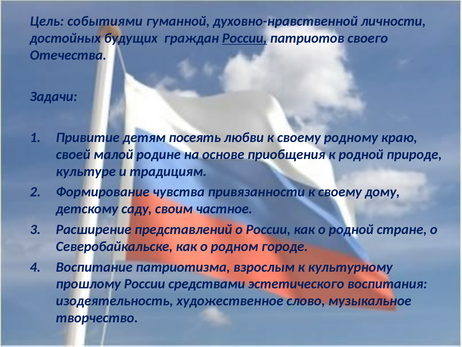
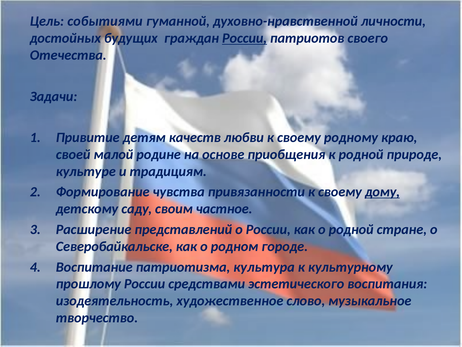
посеять: посеять -> качеств (195, 137)
дому underline: none -> present (382, 192)
взрослым: взрослым -> культура (264, 267)
